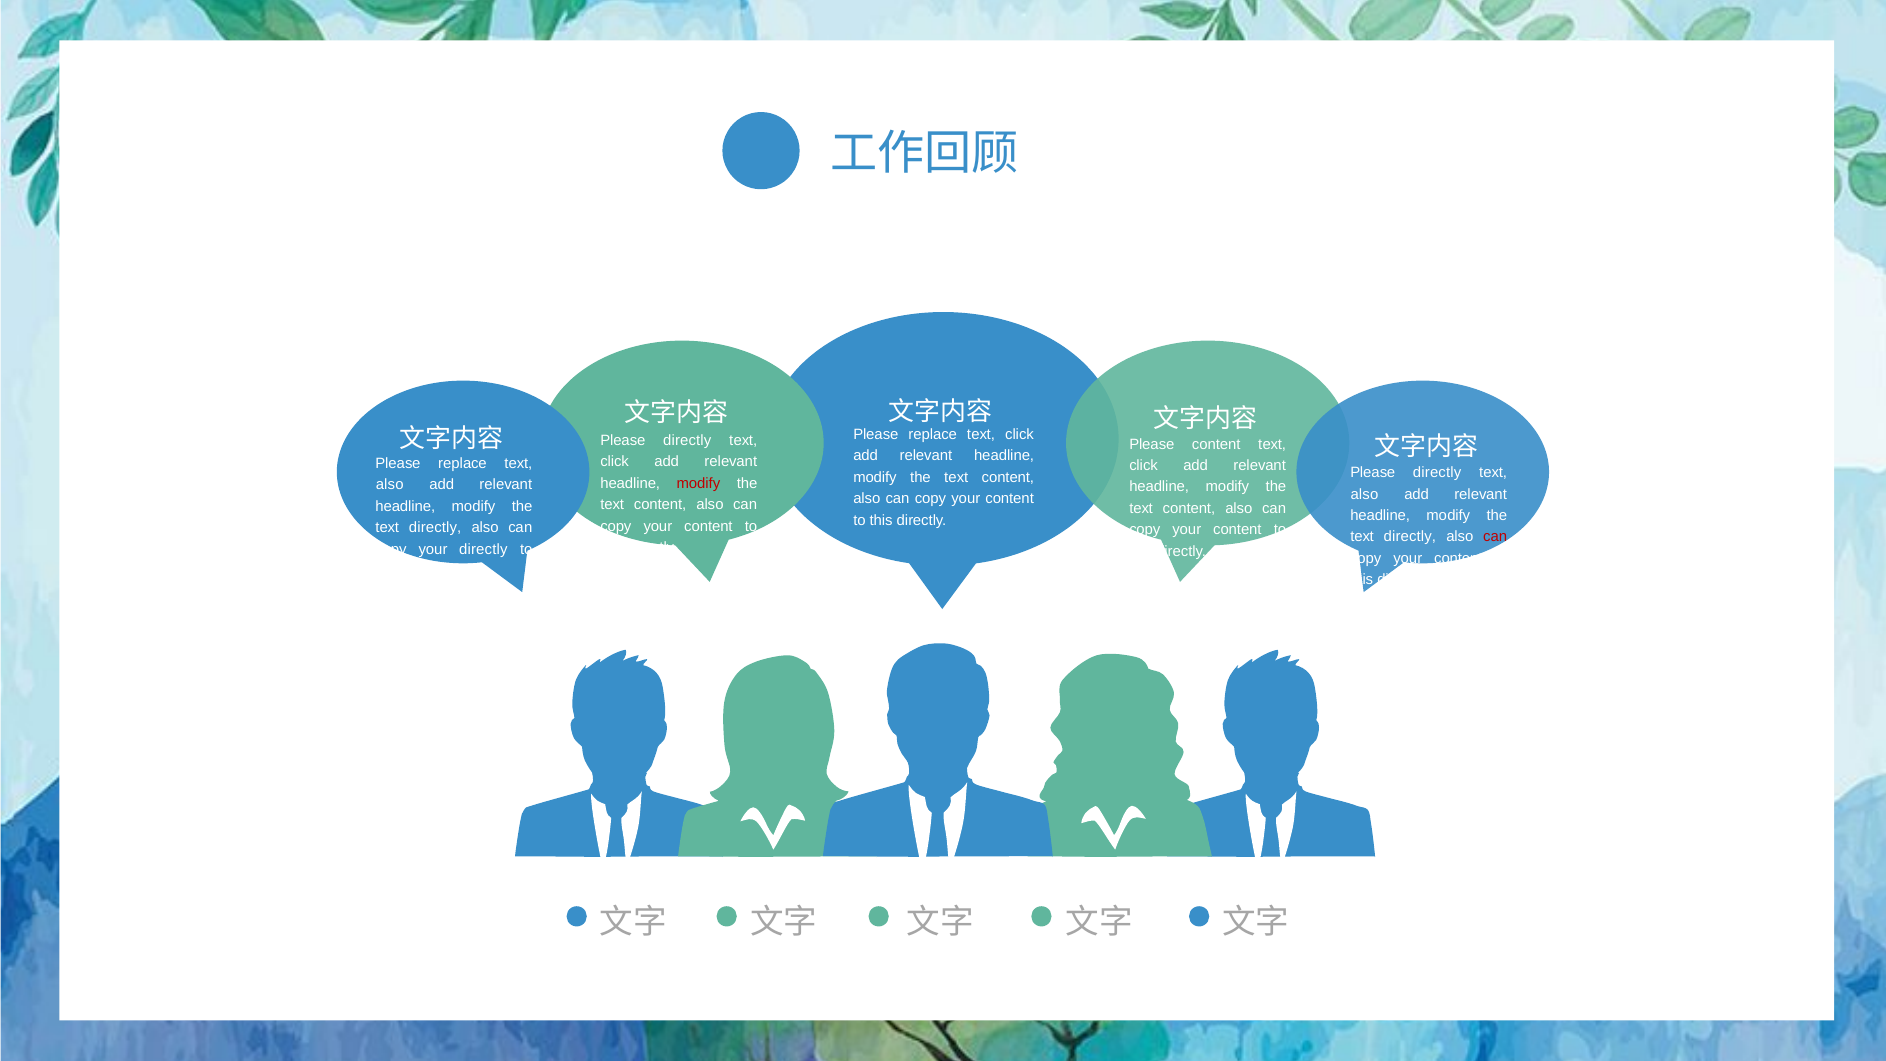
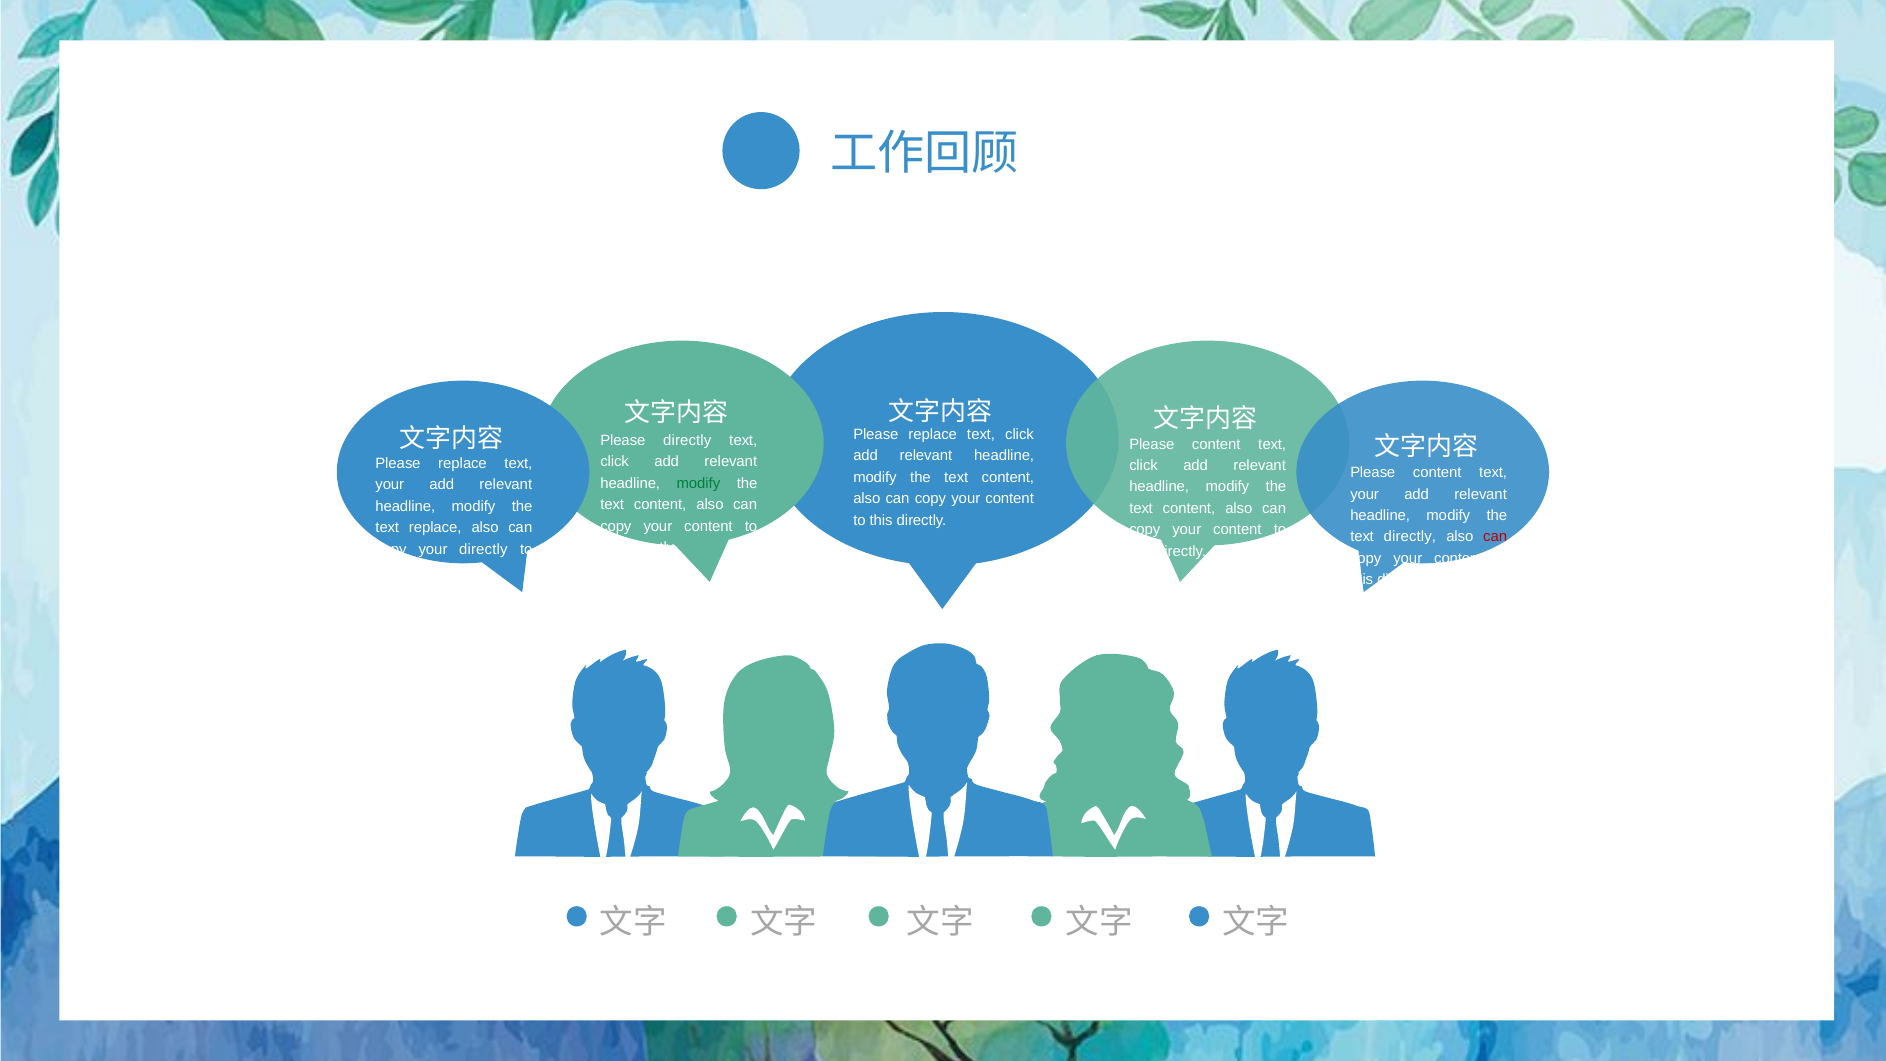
directly: directly -> content (1437, 473)
modify colour: red -> green (698, 484)
also: also -> your (390, 485)
also: also -> your (1365, 494)
directly: directly -> replace (435, 528)
